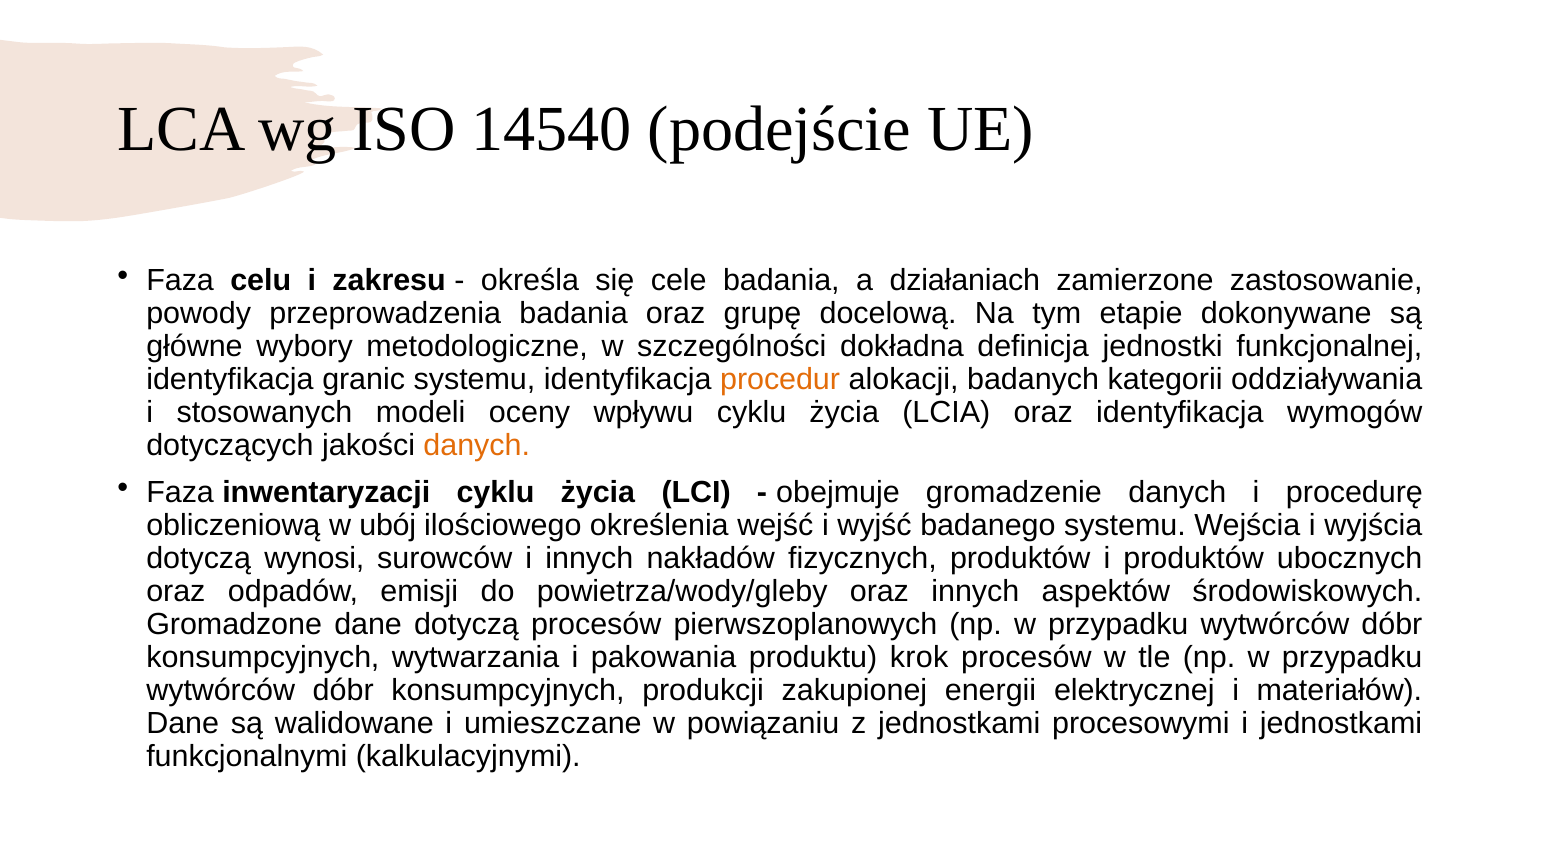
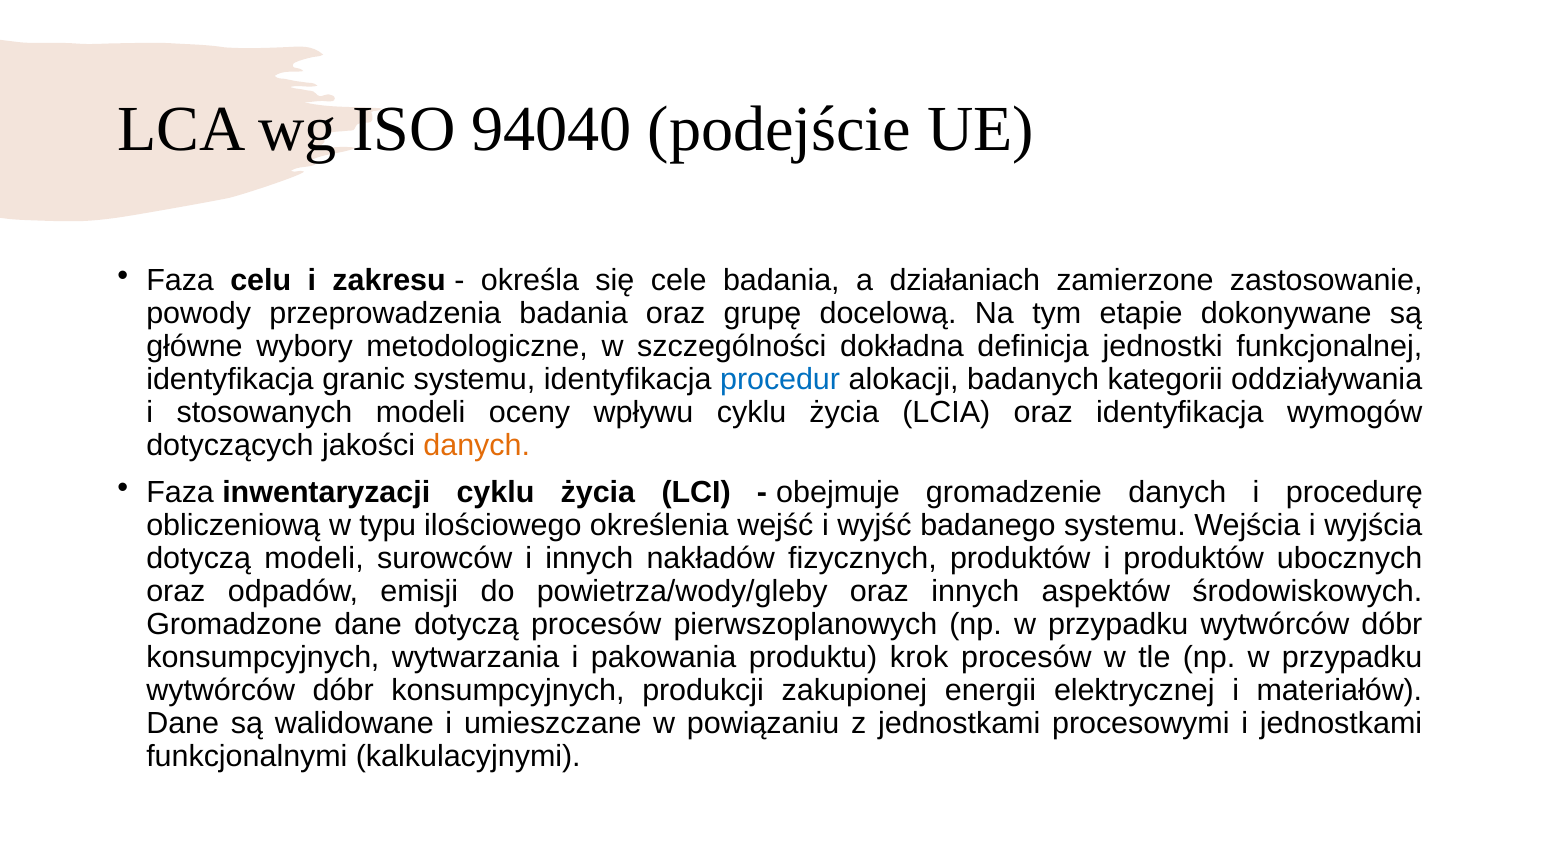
14540: 14540 -> 94040 (552, 129)
procedur colour: orange -> blue (780, 379)
ubój: ubój -> typu (388, 525)
dotyczą wynosi: wynosi -> modeli (314, 558)
